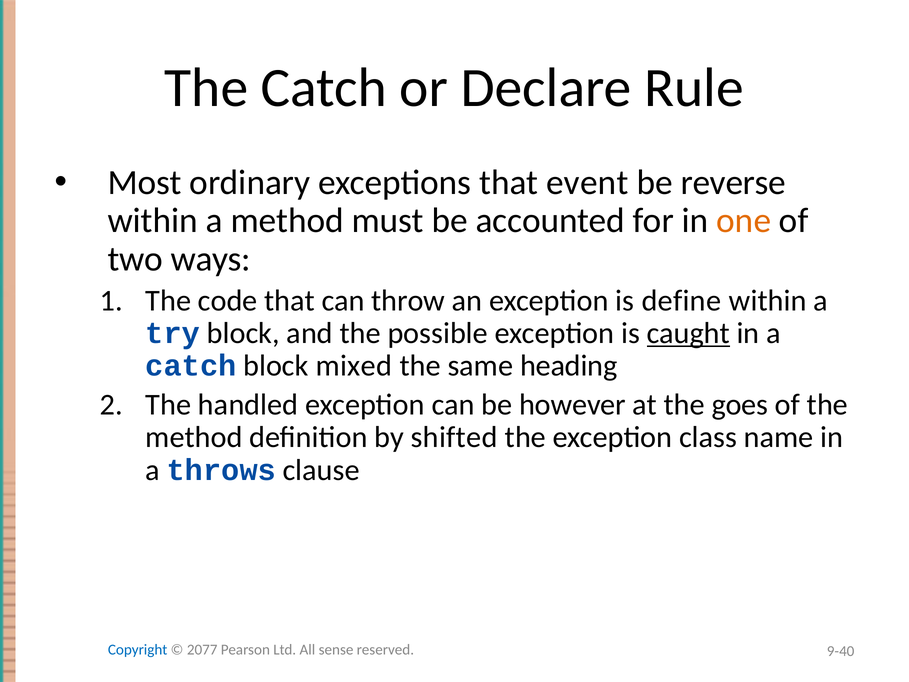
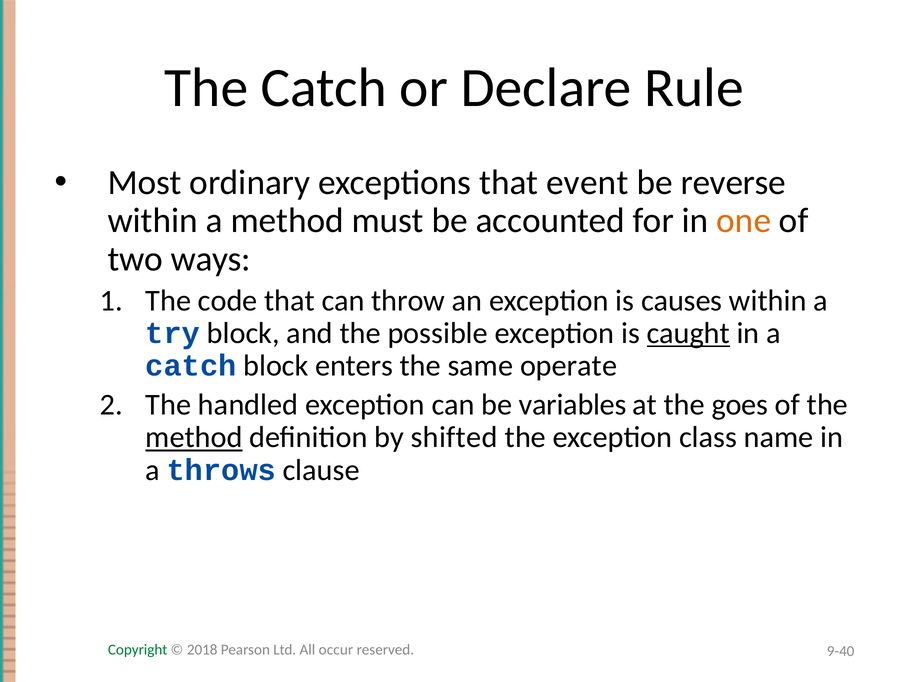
define: define -> causes (682, 300)
mixed: mixed -> enters (354, 366)
heading: heading -> operate (569, 366)
however: however -> variables (573, 405)
method underline: none -> present (194, 437)
Copyright colour: blue -> green (138, 649)
2077: 2077 -> 2018 (202, 649)
sense: sense -> occur (336, 649)
